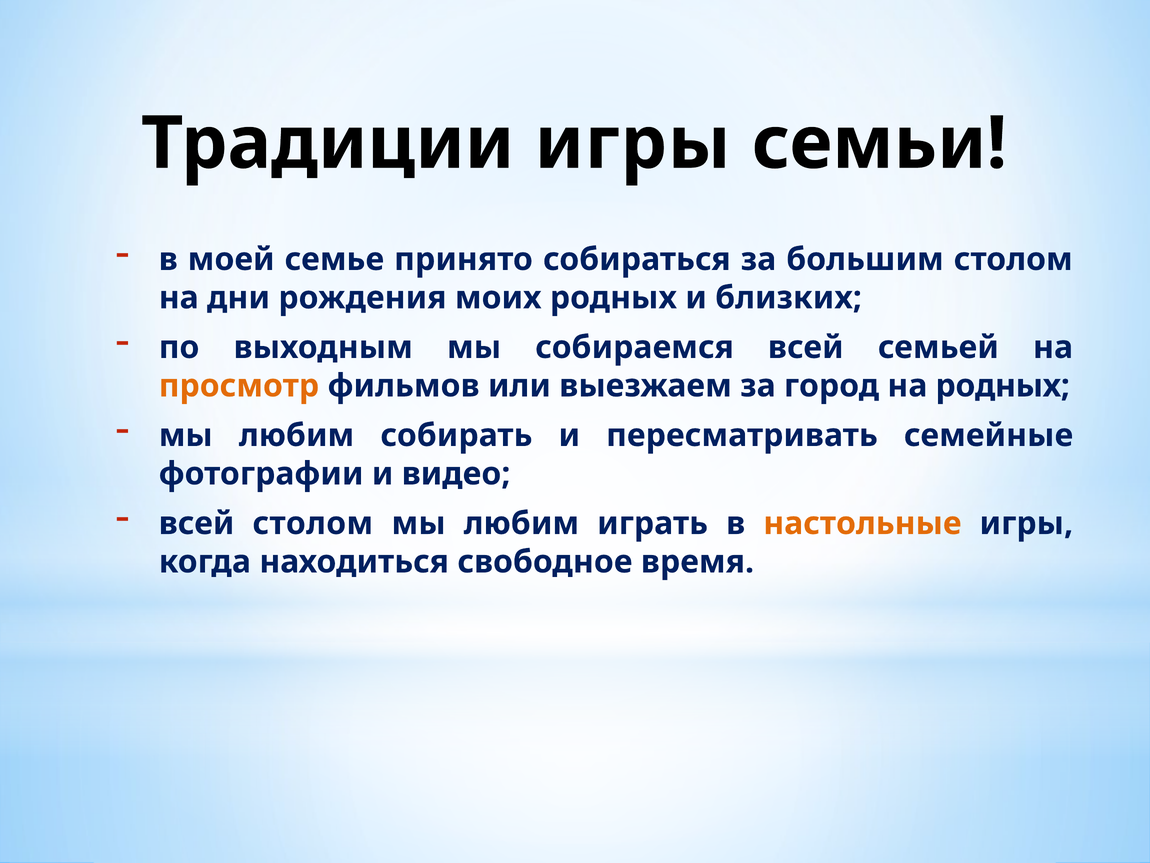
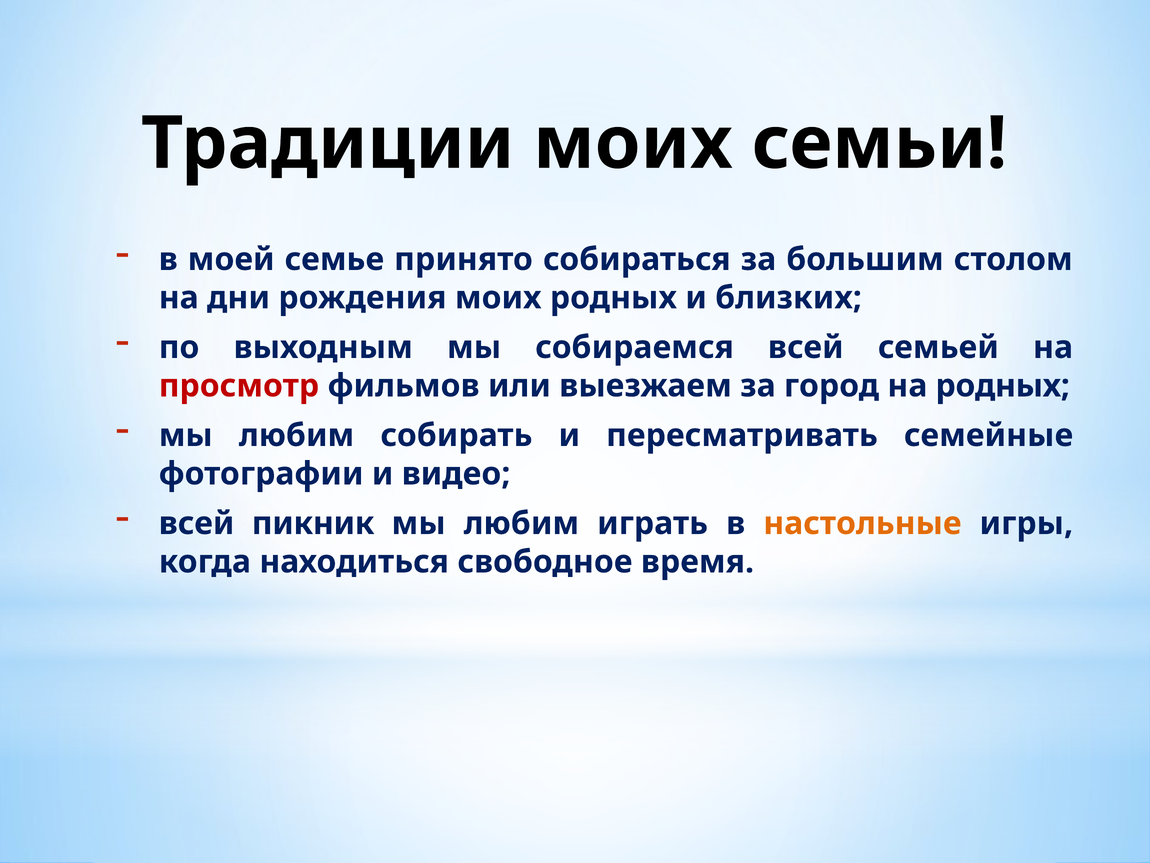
Традиции игры: игры -> моих (633, 143)
просмотр colour: orange -> red (239, 386)
всей столом: столом -> пикник (313, 523)
